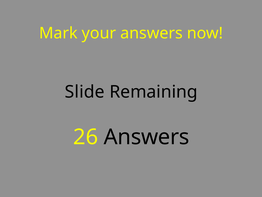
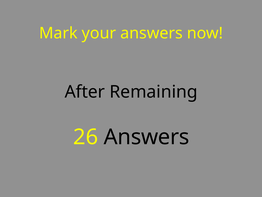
Slide: Slide -> After (85, 92)
